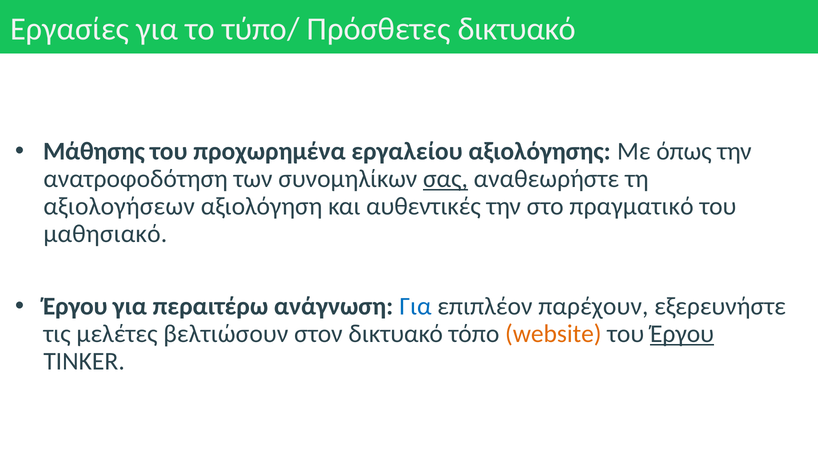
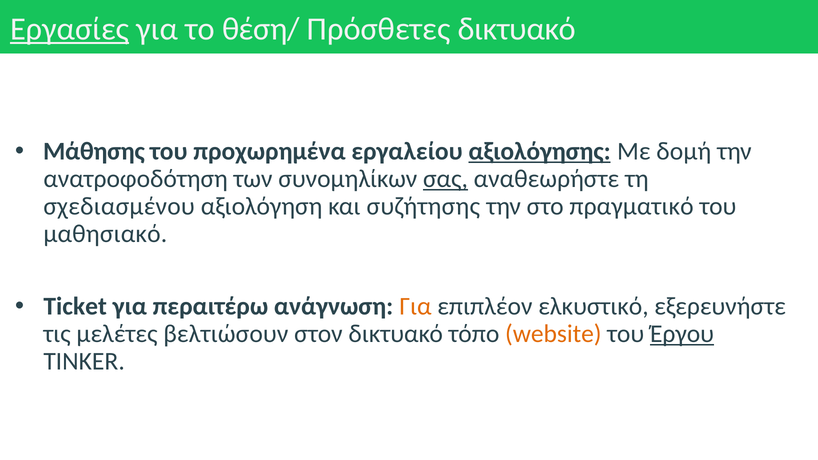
Εργασίες underline: none -> present (70, 29)
τύπο/: τύπο/ -> θέση/ (261, 29)
αξιολόγησης underline: none -> present (540, 151)
όπως: όπως -> δομή (684, 151)
αξιολογήσεων: αξιολογήσεων -> σχεδιασμένου (119, 206)
αυθεντικές: αυθεντικές -> συζήτησης (423, 206)
Έργου: Έργου -> Ticket (75, 306)
Για colour: blue -> orange (415, 306)
παρέχουν: παρέχουν -> ελκυστικό (593, 306)
